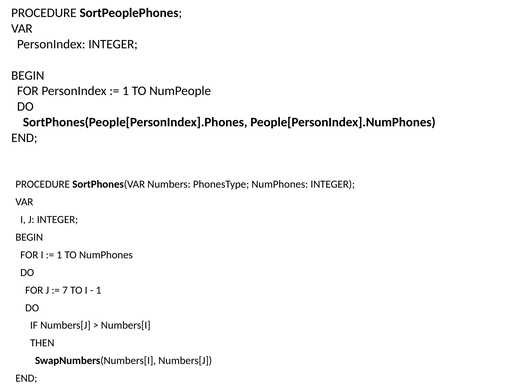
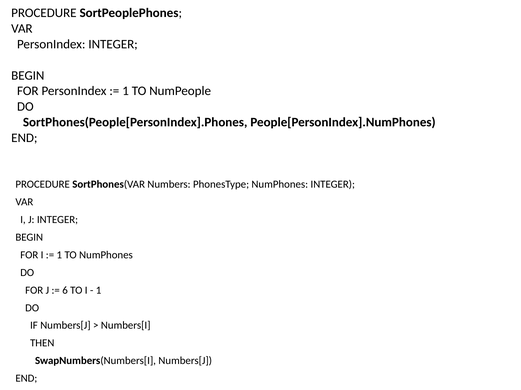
7: 7 -> 6 (65, 291)
